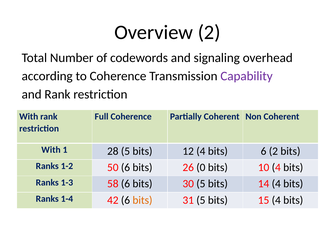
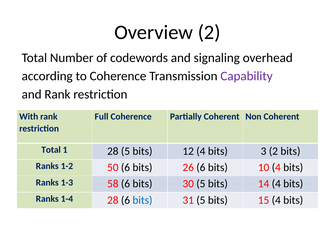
With: With -> Total (51, 150)
bits 6: 6 -> 3 (264, 151)
26 0: 0 -> 6 (201, 168)
1-4 42: 42 -> 28 (113, 200)
bits colour: orange -> blue (142, 200)
